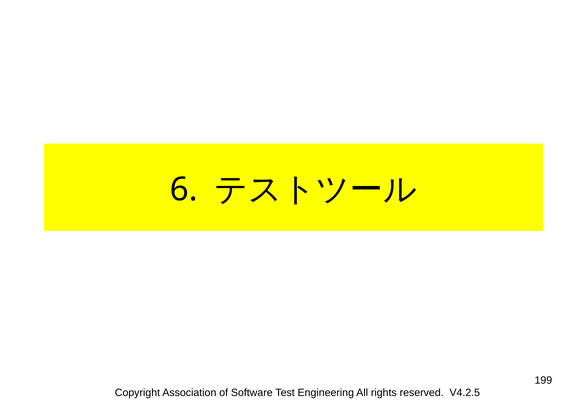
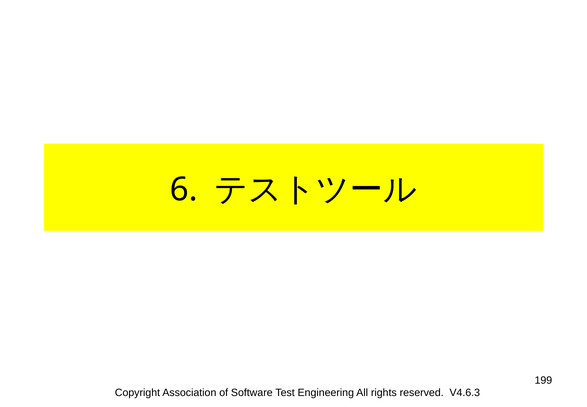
V4.2.5: V4.2.5 -> V4.6.3 (465, 392)
